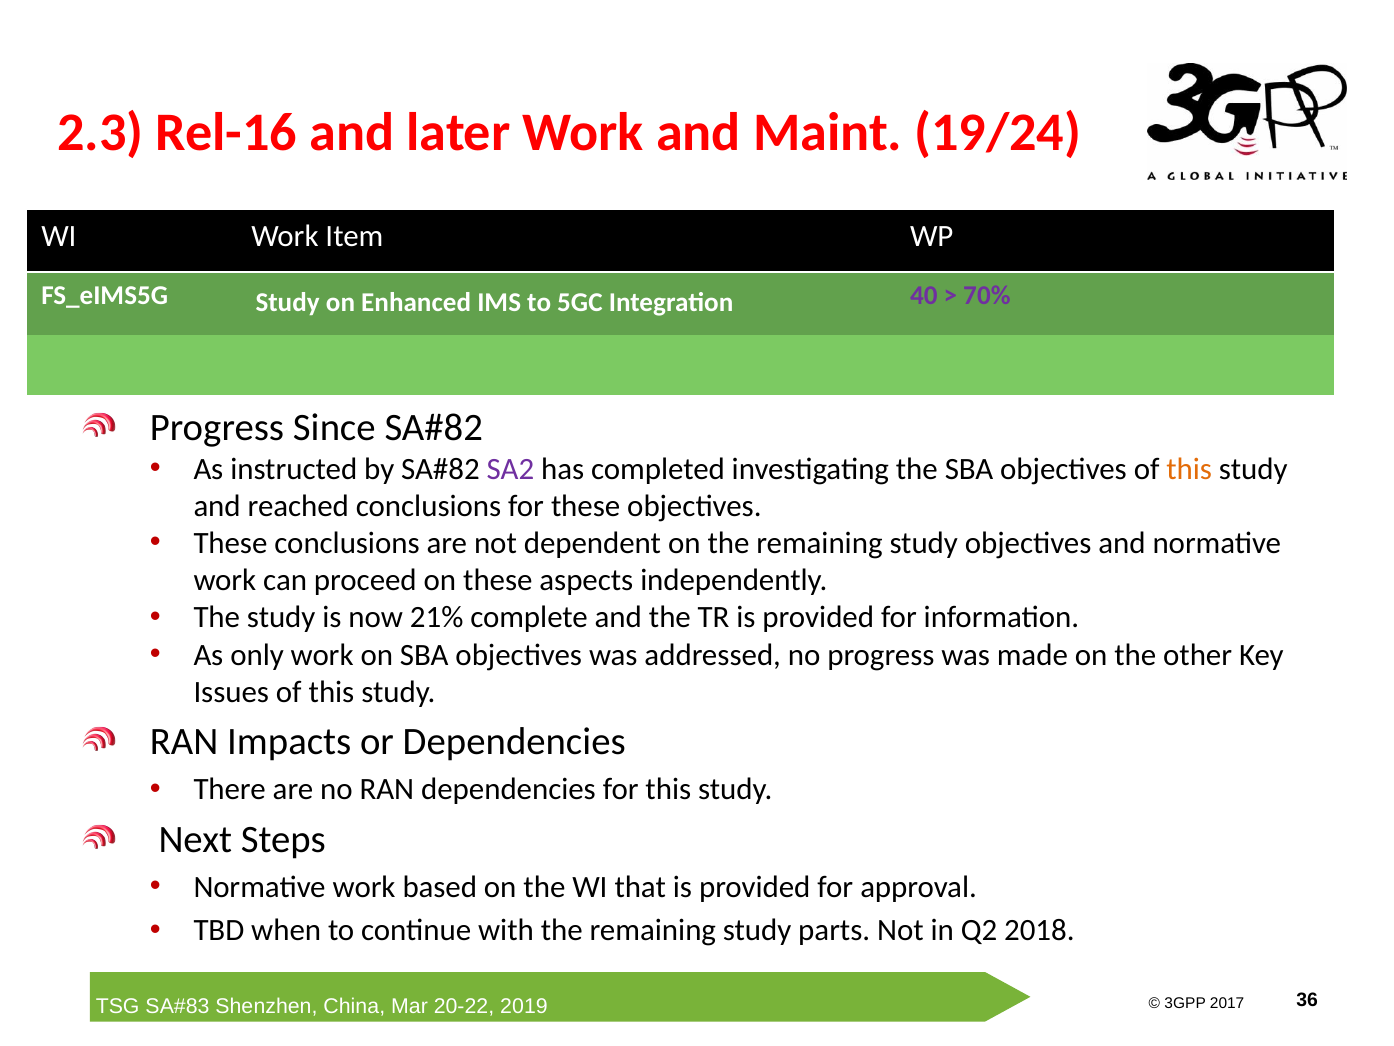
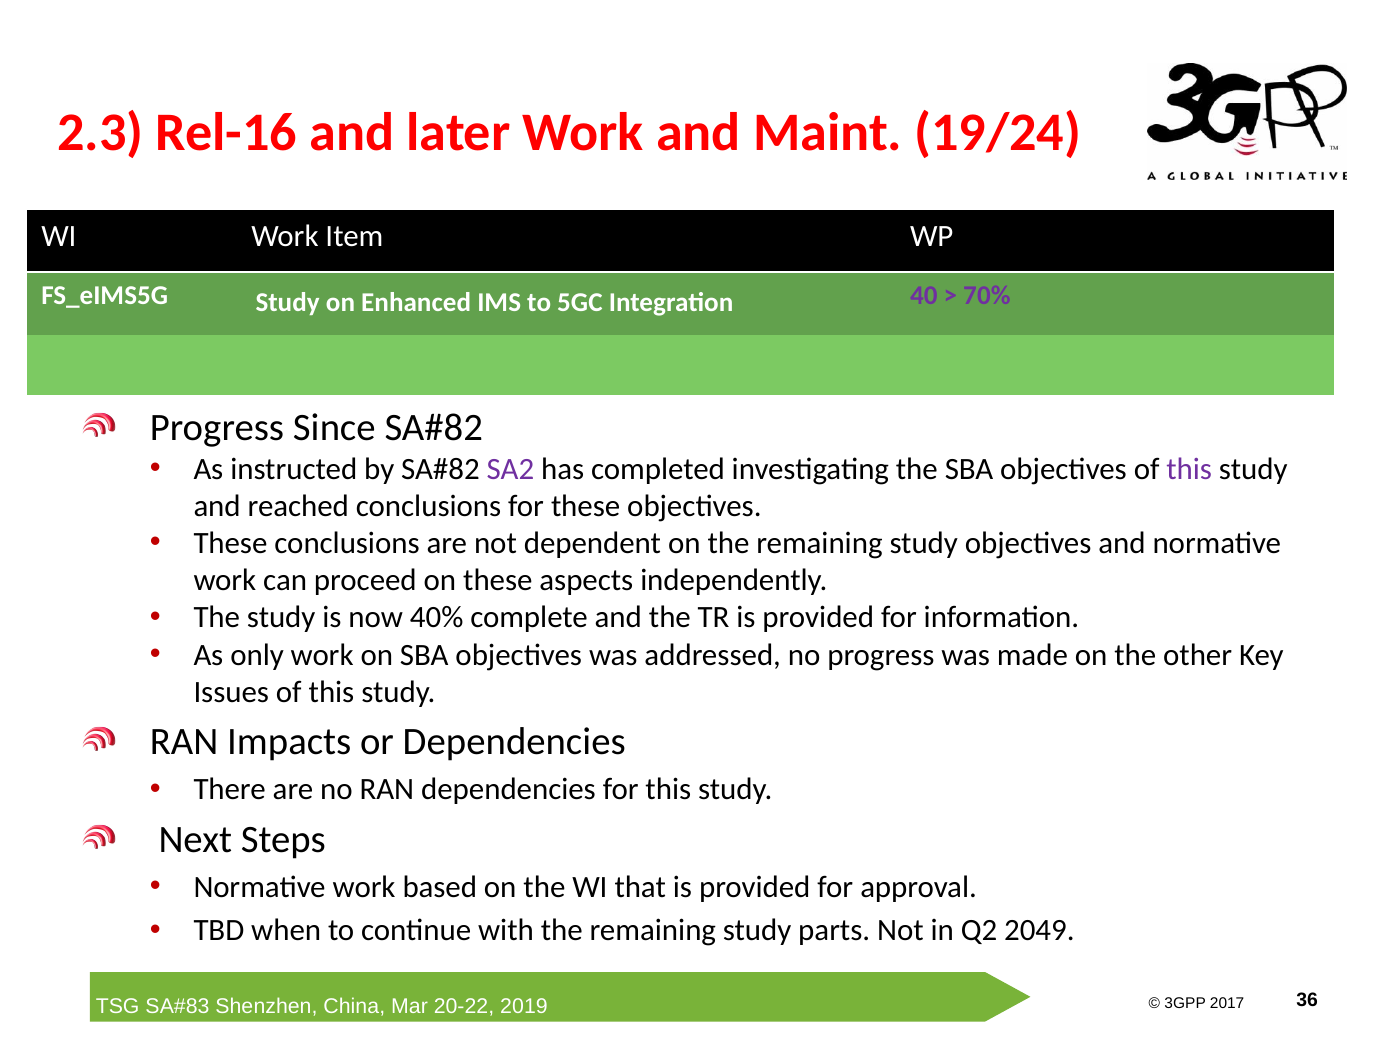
this colour: orange -> purple (1189, 469)
21%: 21% -> 40% (437, 617)
2018: 2018 -> 2049 (1039, 930)
